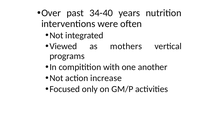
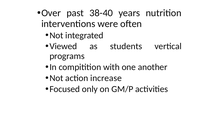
34-40: 34-40 -> 38-40 (101, 13)
mothers: mothers -> students (126, 46)
